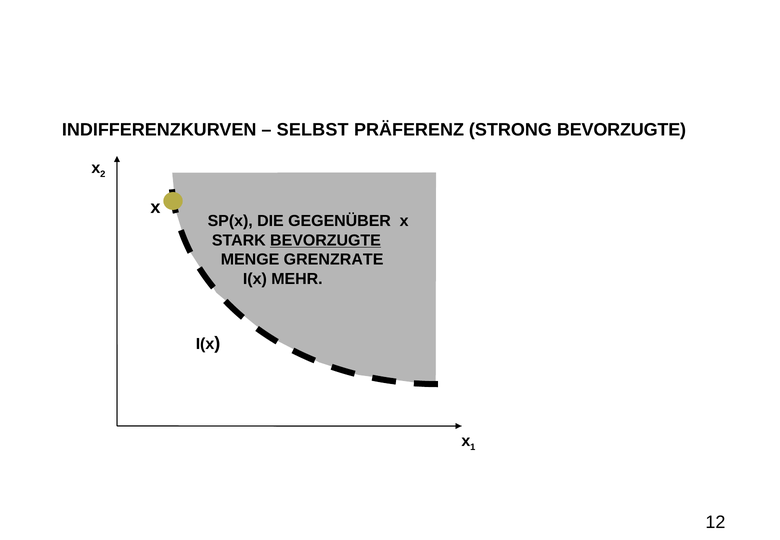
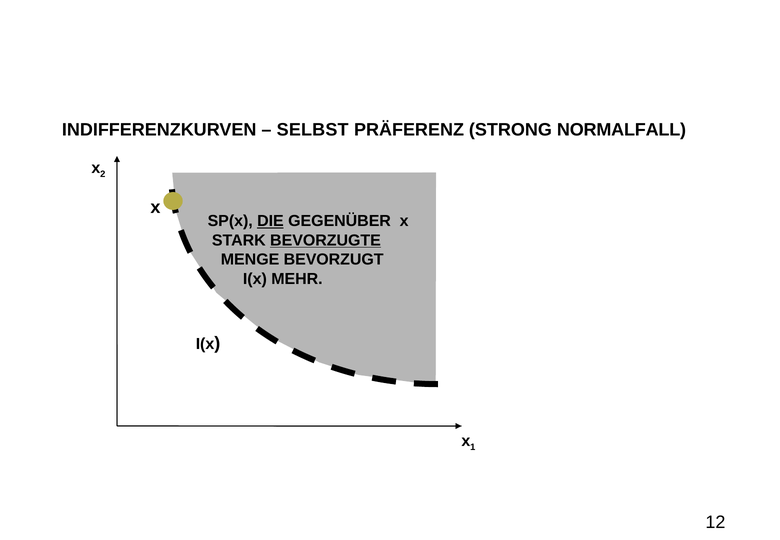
STRONG BEVORZUGTE: BEVORZUGTE -> NORMALFALL (622, 130)
DIE underline: none -> present (270, 221)
GRENZRATE: GRENZRATE -> BEVORZUGT (334, 260)
